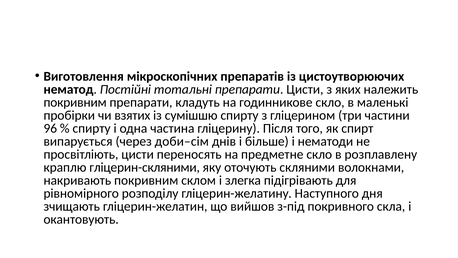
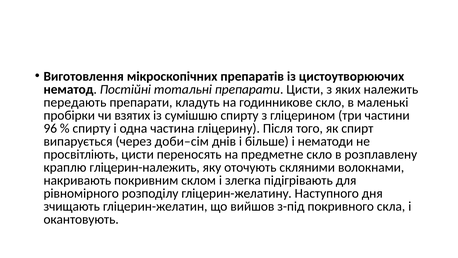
покривним: покривним -> передають (75, 102)
гліцерин-скляними: гліцерин-скляними -> гліцерин-належить (145, 167)
